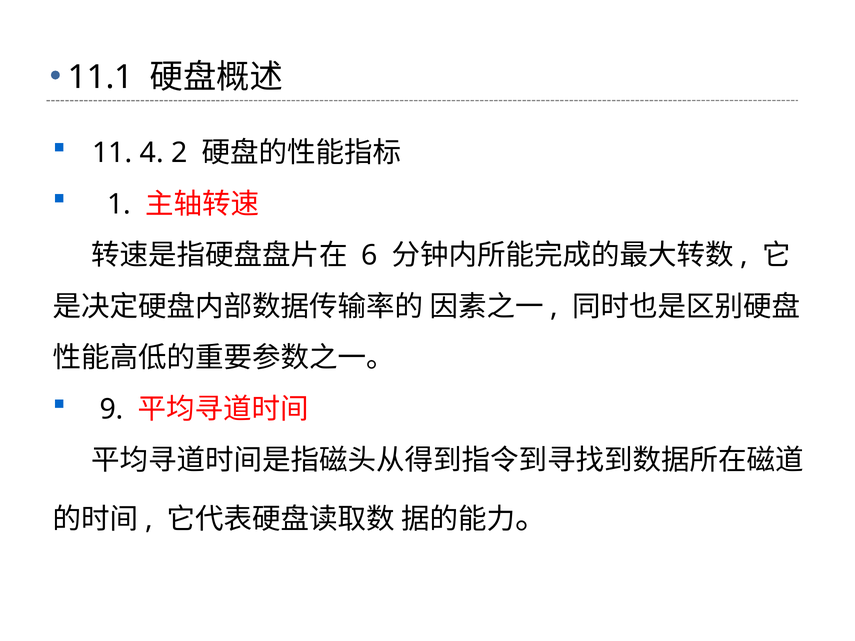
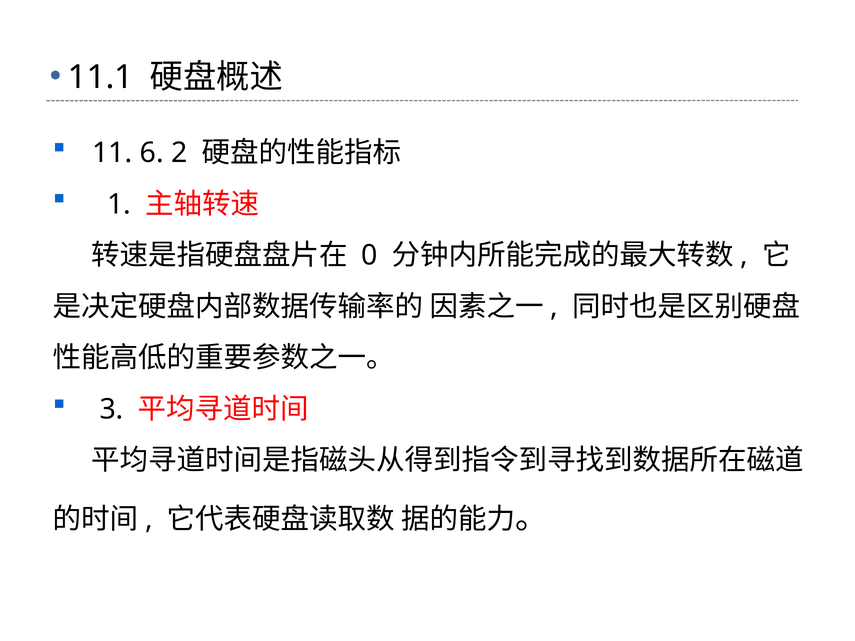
4: 4 -> 6 (152, 153)
6: 6 -> 0 (369, 256)
9: 9 -> 3 (112, 409)
